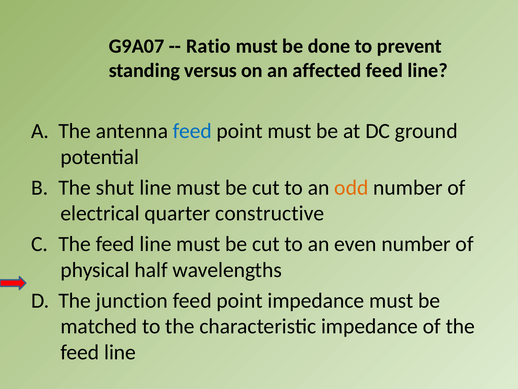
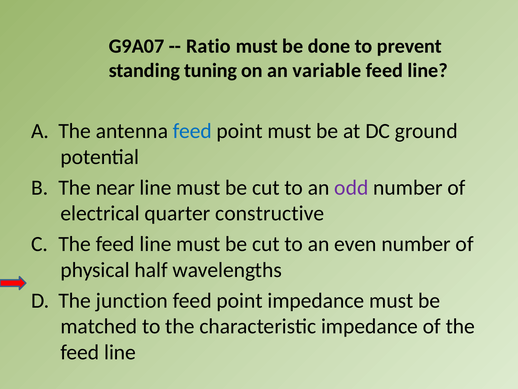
versus: versus -> tuning (211, 70)
affected: affected -> variable (327, 70)
shut: shut -> near (115, 187)
odd colour: orange -> purple (351, 187)
